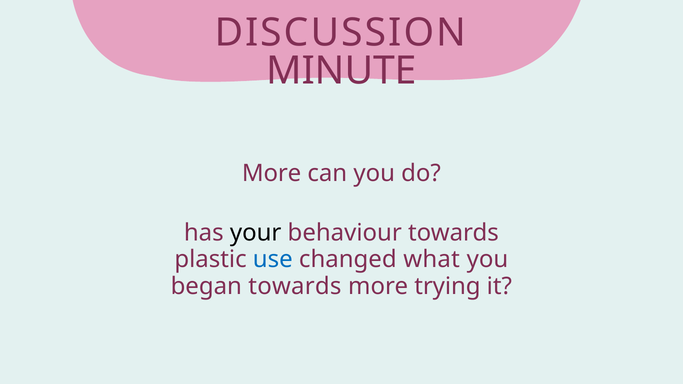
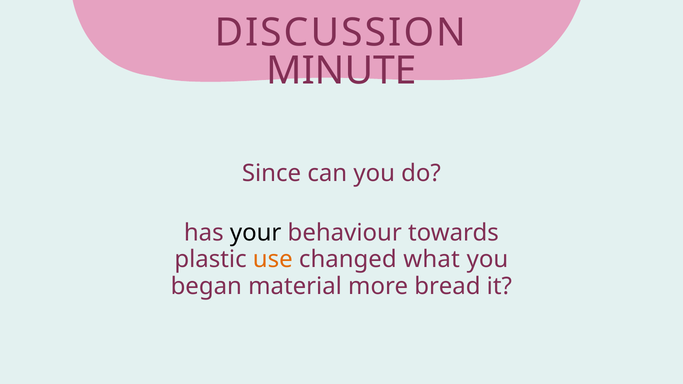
More: More -> Since (272, 174)
use colour: blue -> orange (273, 260)
began towards: towards -> material (295, 286)
trying: trying -> bread (447, 286)
